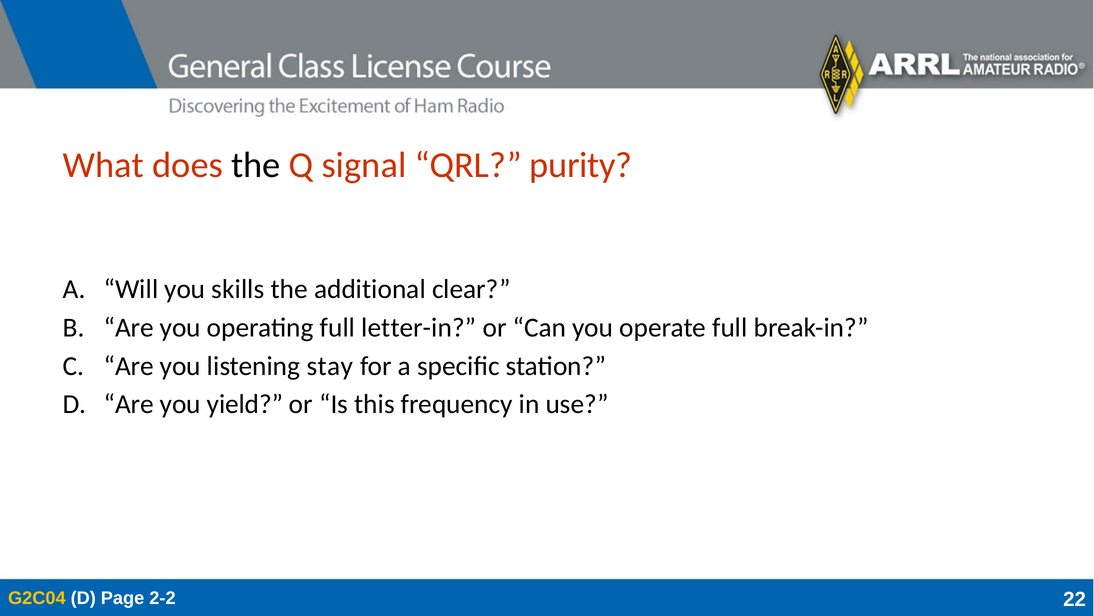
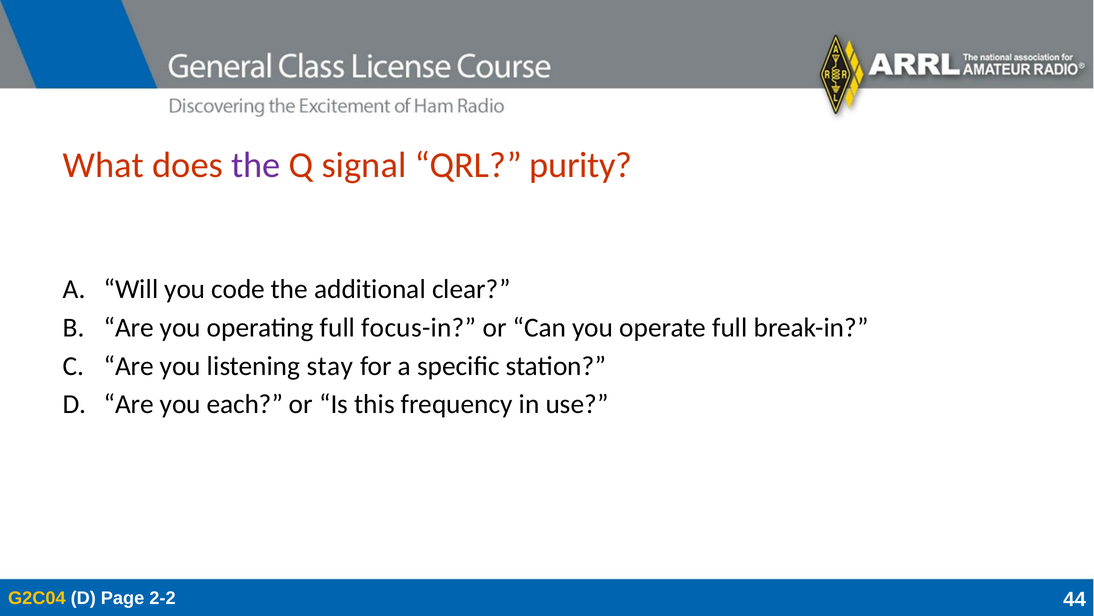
the colour: black -> purple (256, 165)
skills: skills -> code (238, 289)
letter-in: letter-in -> focus-in (419, 327)
yield: yield -> each (245, 404)
22: 22 -> 44 (1075, 599)
